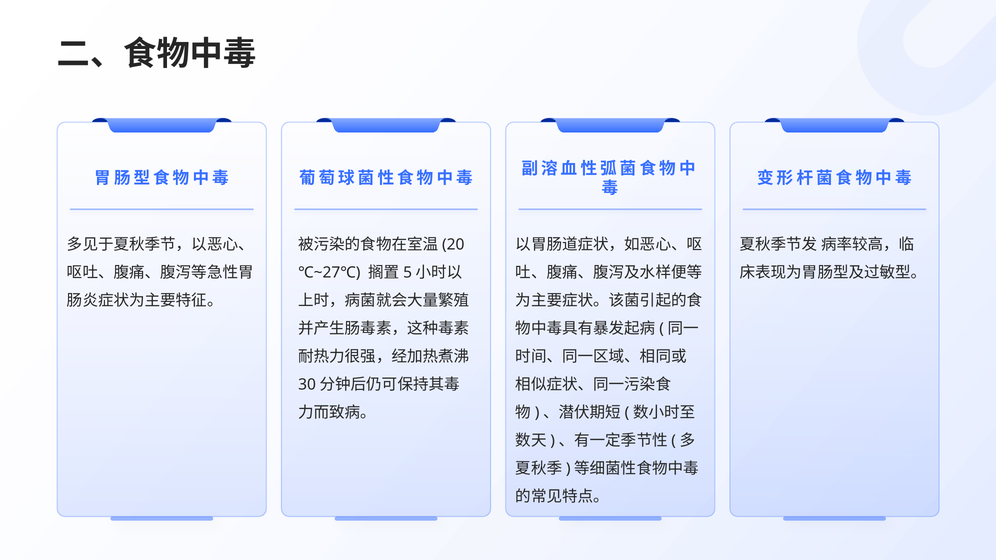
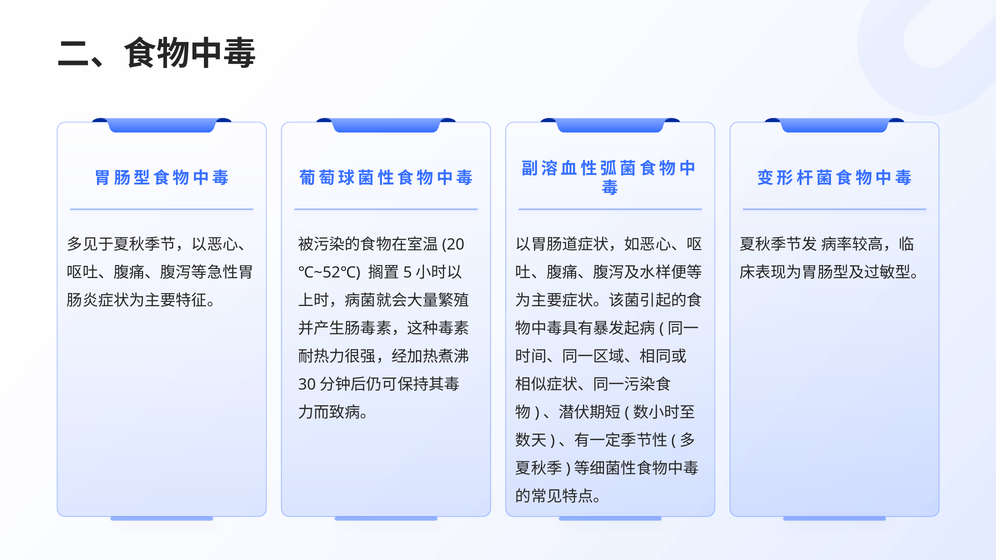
℃~27℃: ℃~27℃ -> ℃~52℃ (329, 273)
